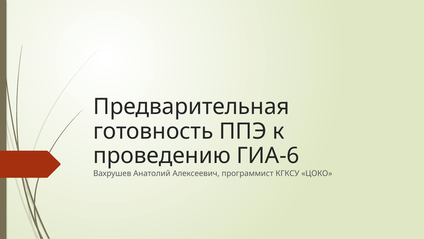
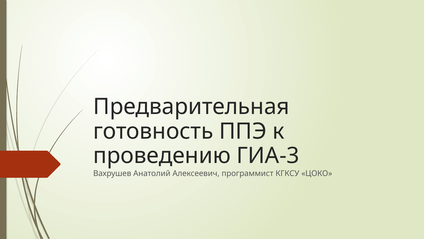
ГИА-6: ГИА-6 -> ГИА-3 (268, 155)
